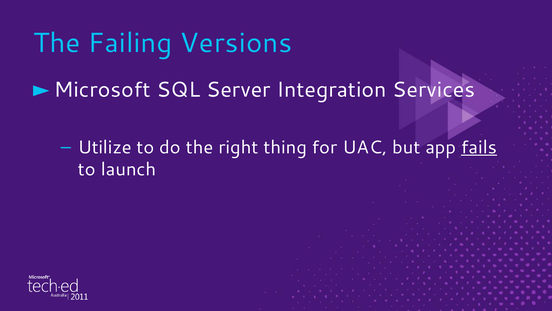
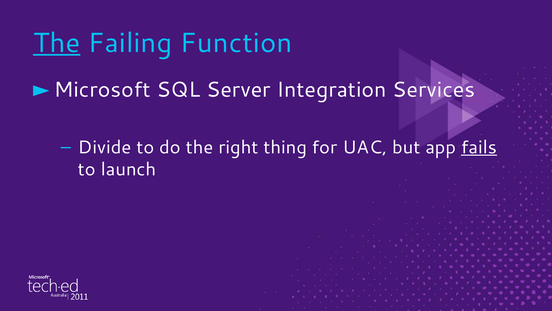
The underline: none -> present (57, 43)
Versions: Versions -> Function (236, 43)
Utilize: Utilize -> Divide (105, 147)
